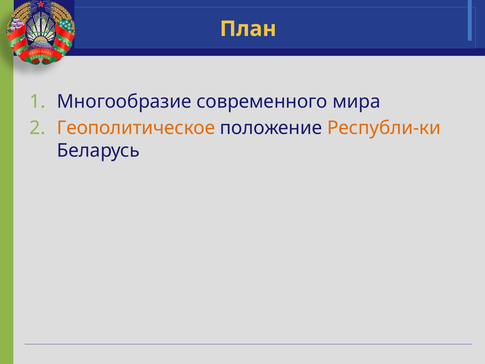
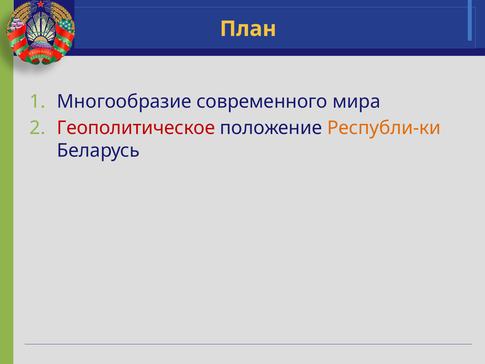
Геополитическое colour: orange -> red (136, 128)
